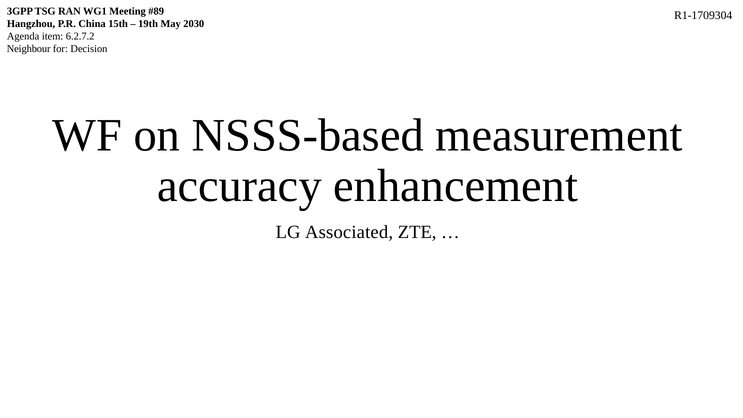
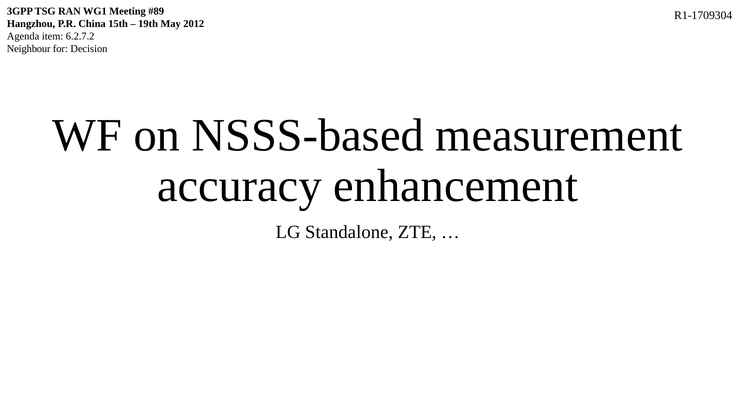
2030: 2030 -> 2012 (194, 24)
Associated: Associated -> Standalone (349, 232)
